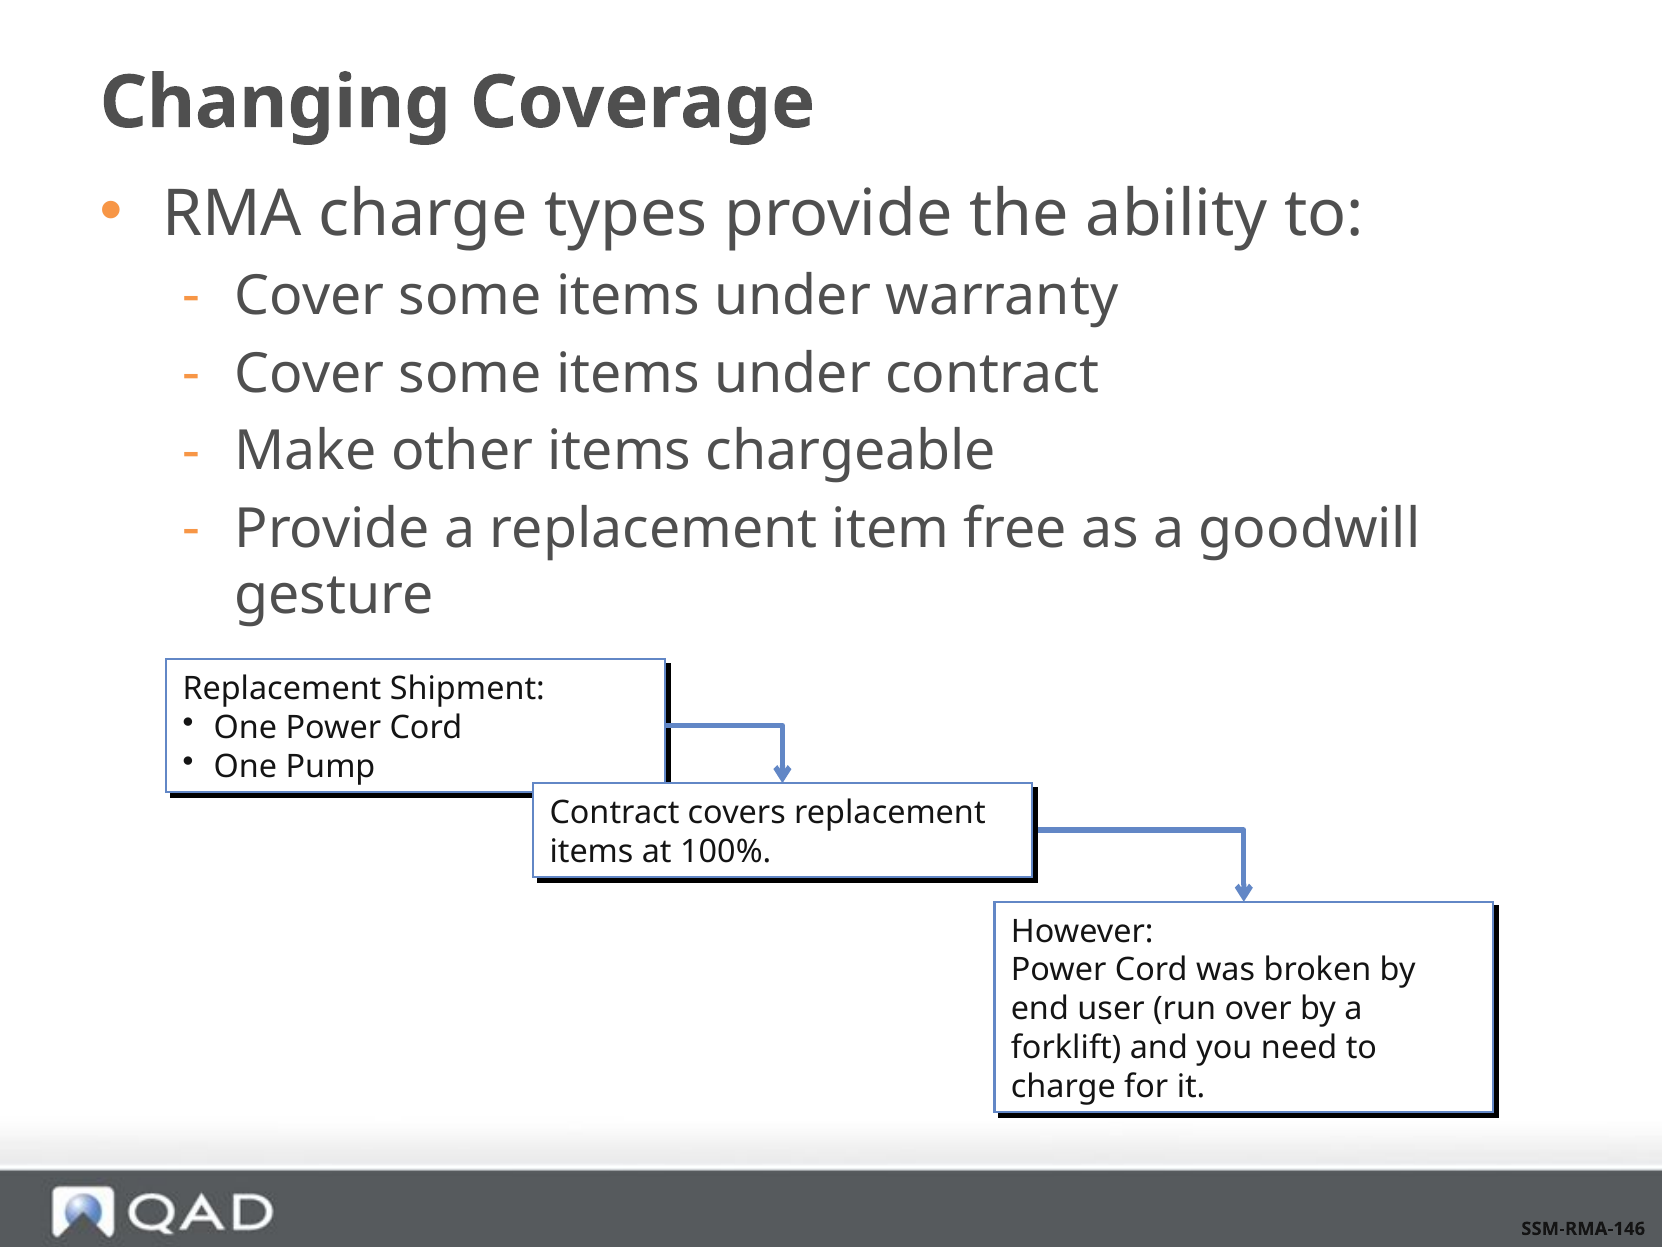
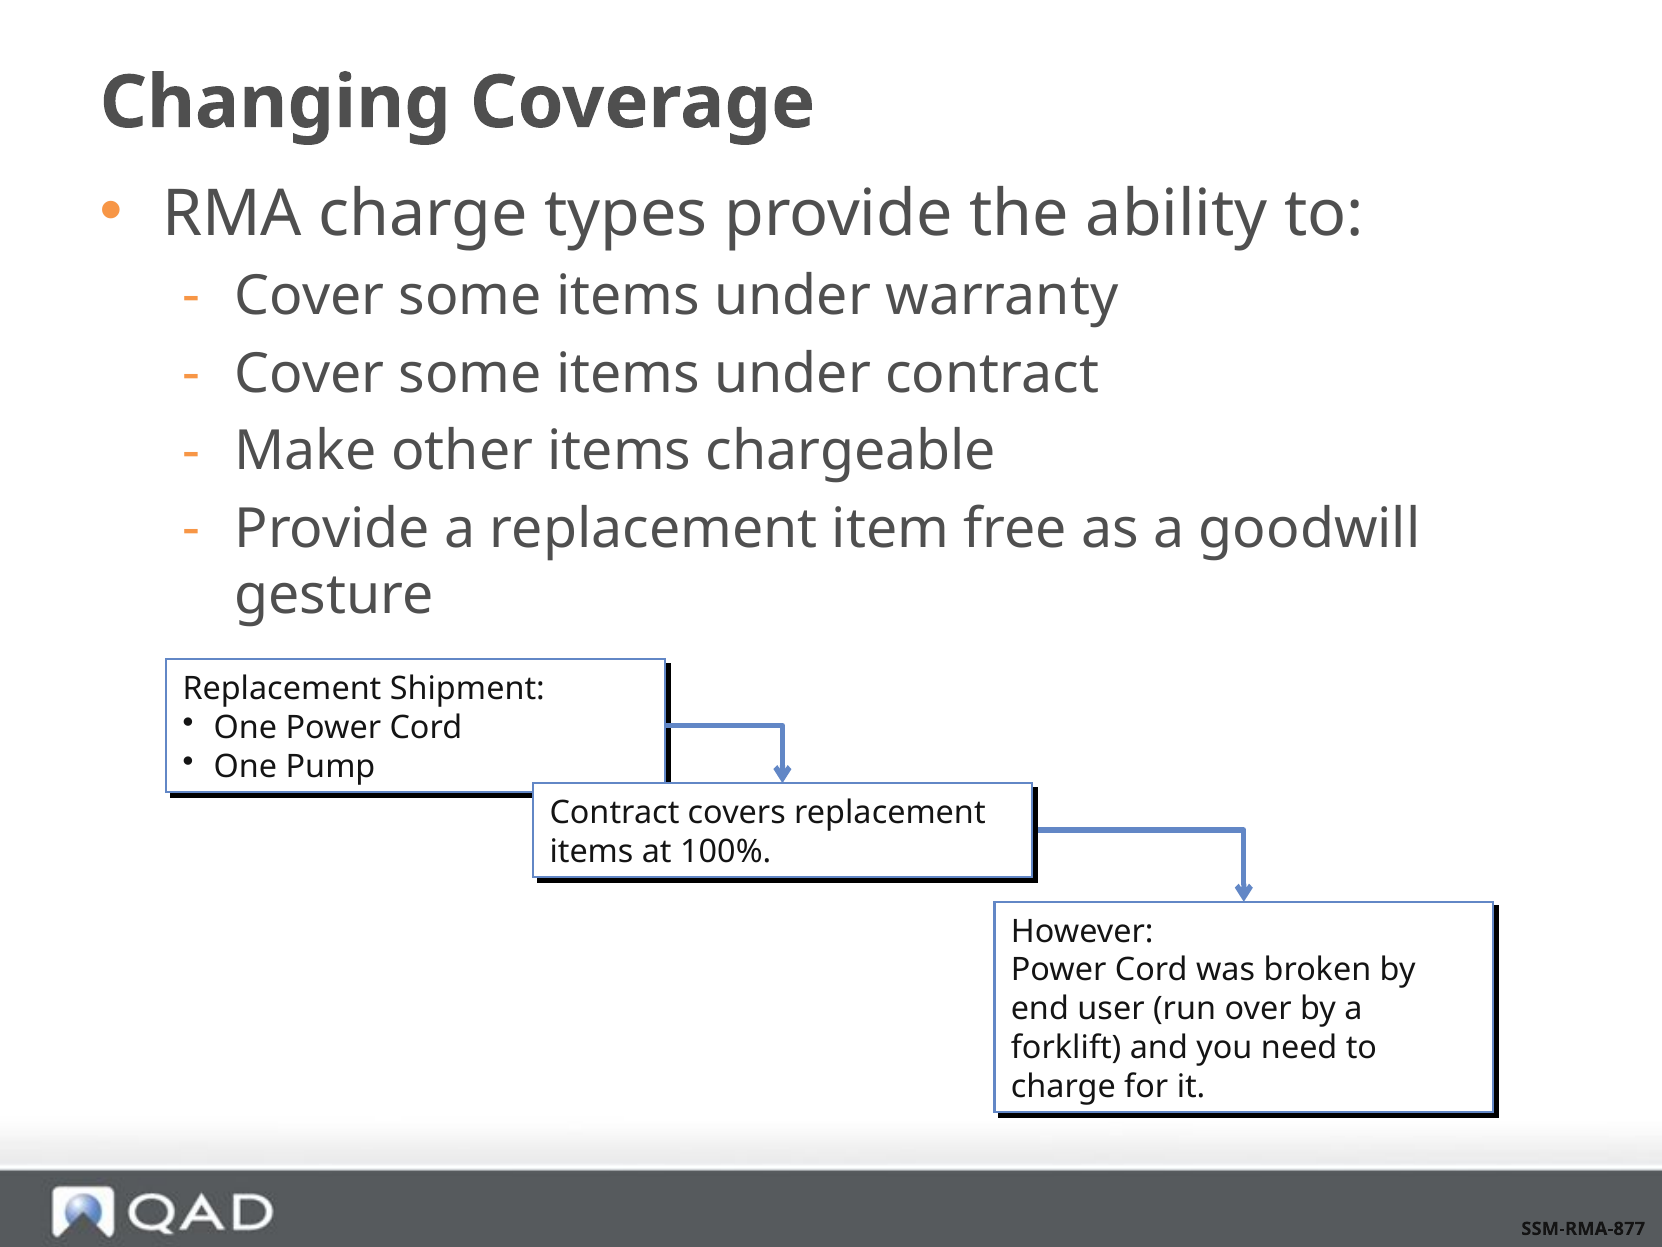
SSM-RMA-146: SSM-RMA-146 -> SSM-RMA-877 (1583, 1228)
